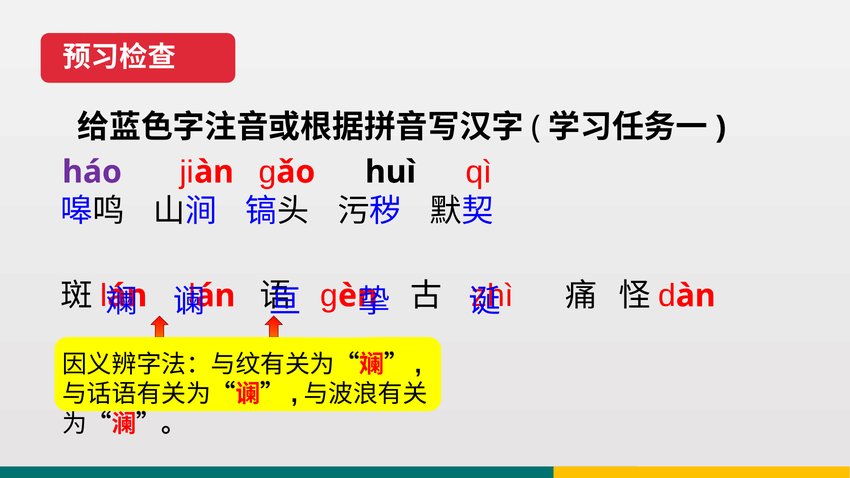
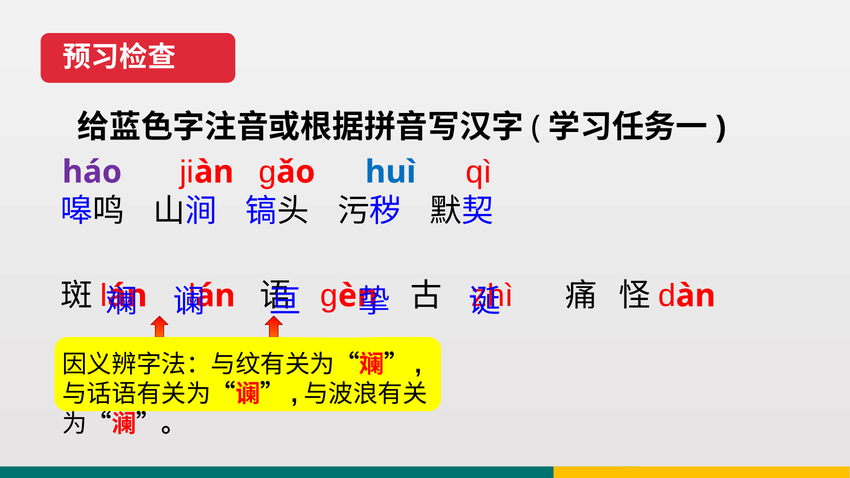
huì colour: black -> blue (391, 172)
